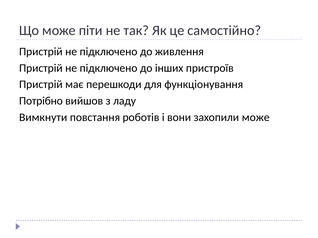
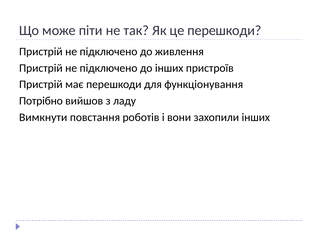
це самостійно: самостійно -> перешкоди (224, 31)
захопили може: може -> інших (256, 118)
